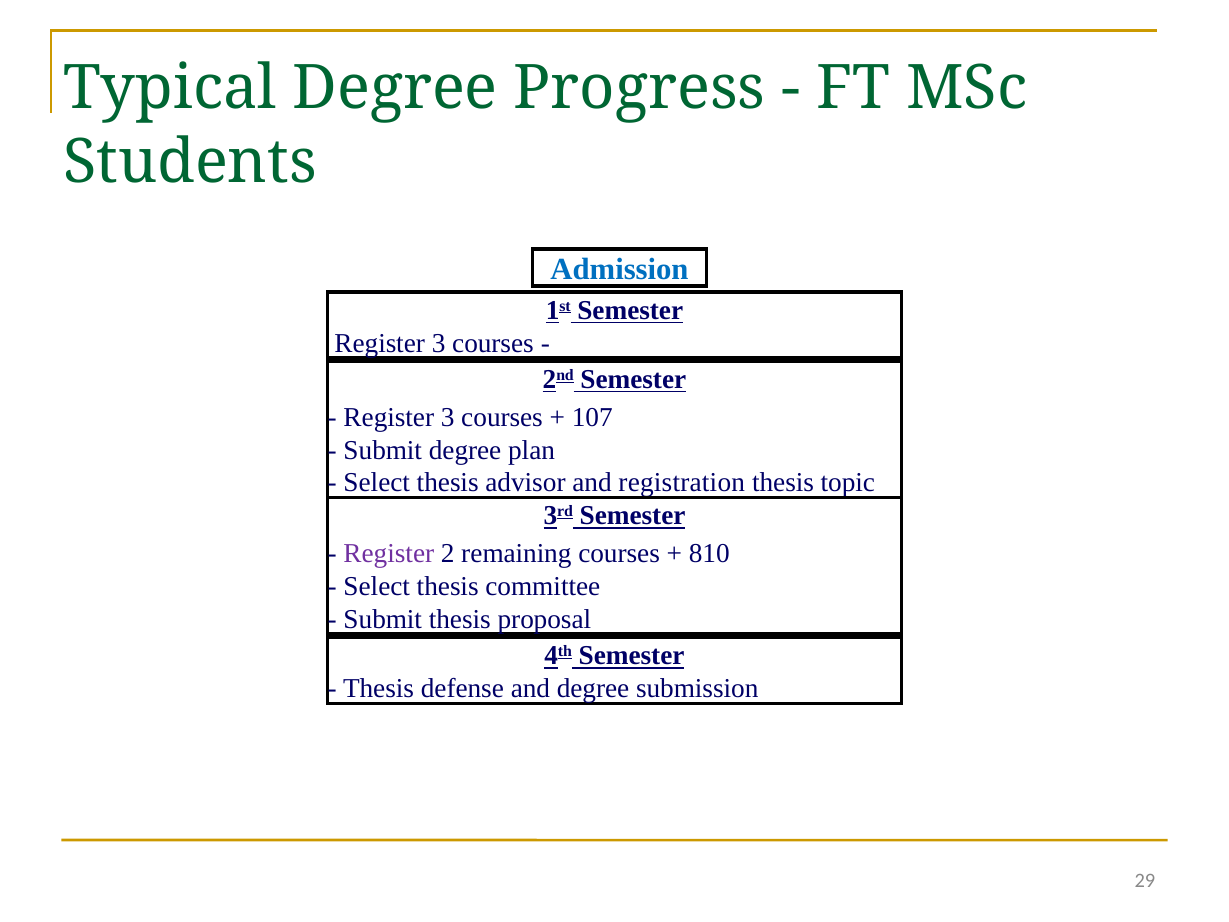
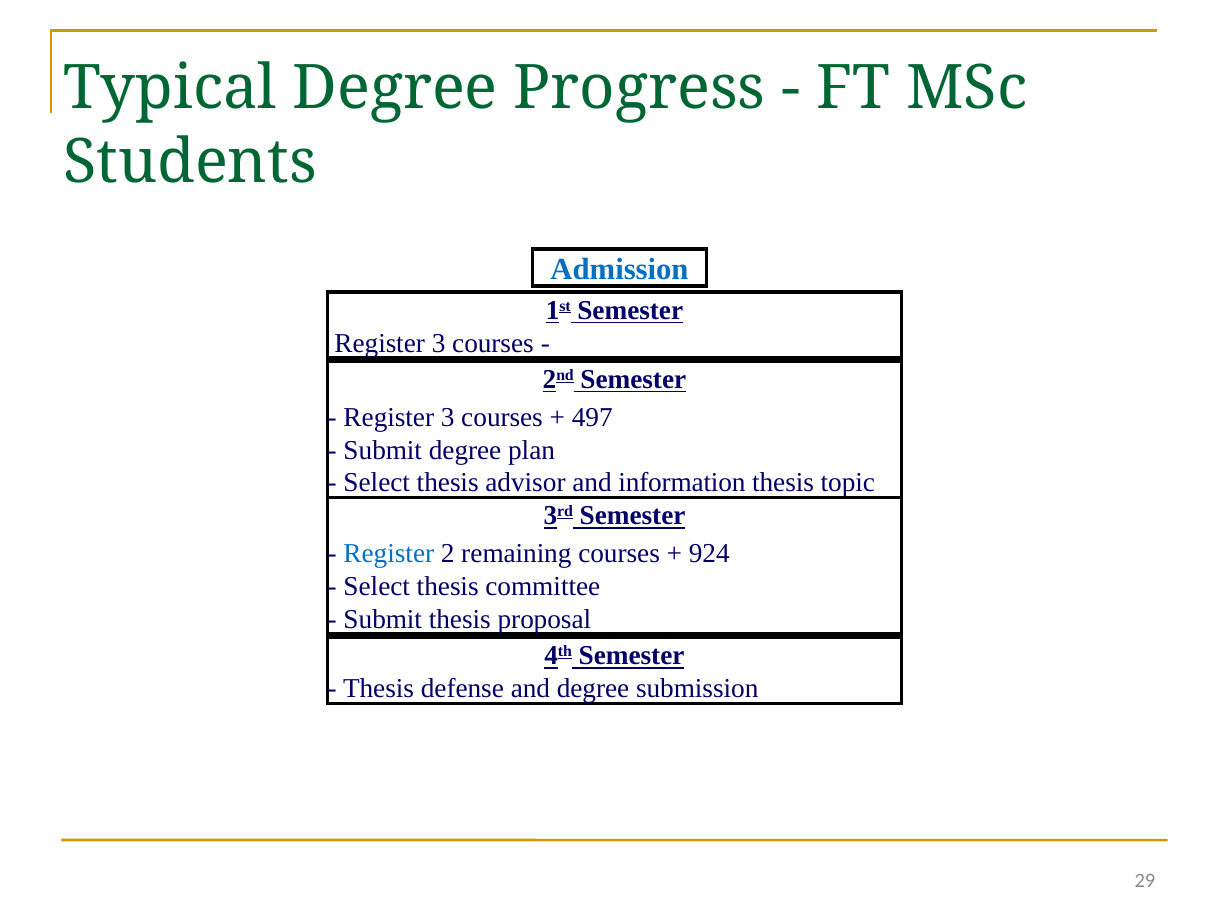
107: 107 -> 497 (592, 417)
registration: registration -> information (682, 483)
Register colour: purple -> blue (389, 554)
810: 810 -> 924 (709, 554)
